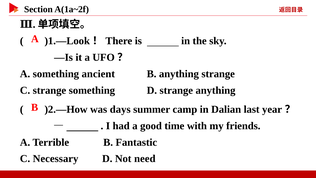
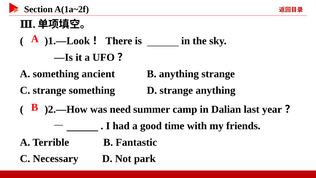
days: days -> need (120, 109)
need: need -> park (145, 159)
